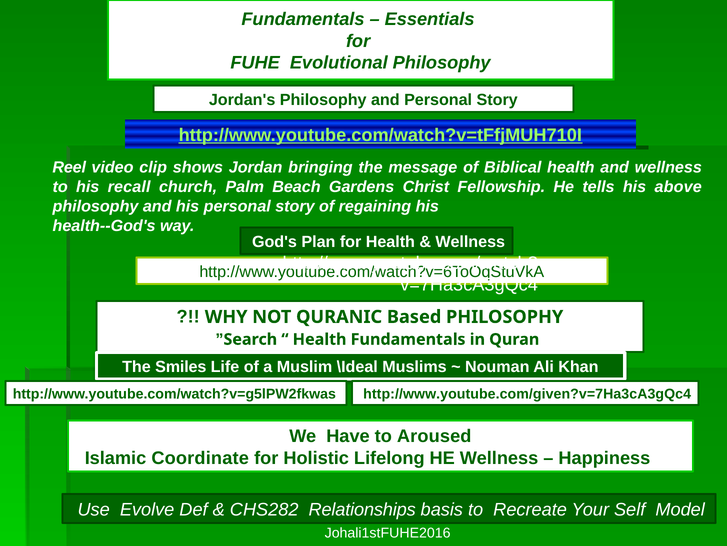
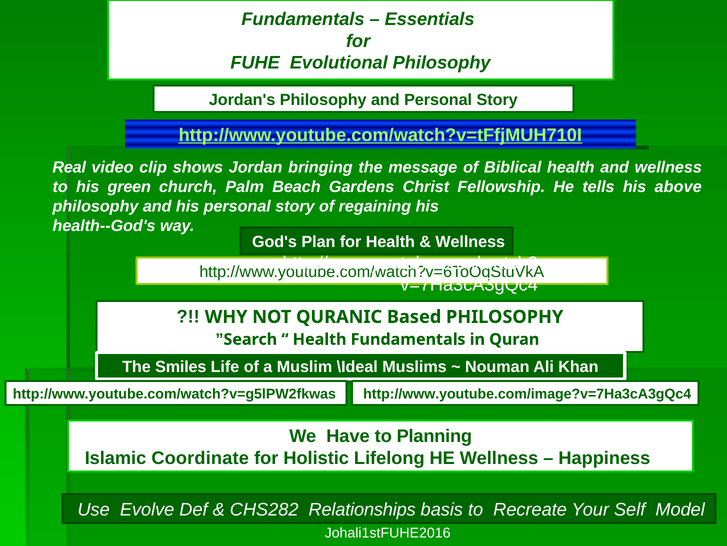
Reel: Reel -> Real (69, 167)
recall: recall -> green (129, 187)
http://www.youtube.com/given?v=7Ha3cA3gQc4: http://www.youtube.com/given?v=7Ha3cA3gQc4 -> http://www.youtube.com/image?v=7Ha3cA3gQc4 (527, 394)
Aroused: Aroused -> Planning (434, 436)
